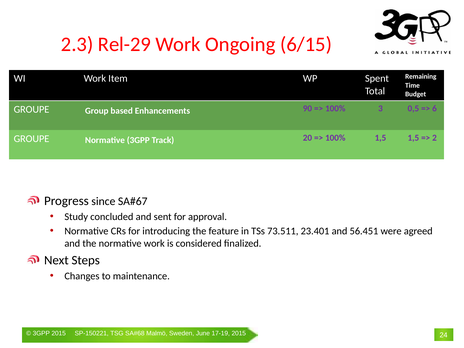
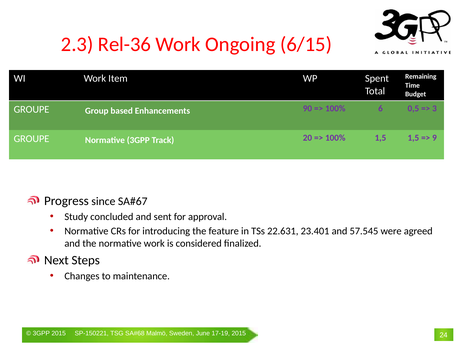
Rel-29: Rel-29 -> Rel-36 (124, 44)
3: 3 -> 6 (380, 109)
6: 6 -> 3 (435, 109)
2: 2 -> 9 (435, 138)
73.511: 73.511 -> 22.631 (283, 231)
56.451: 56.451 -> 57.545 (364, 231)
